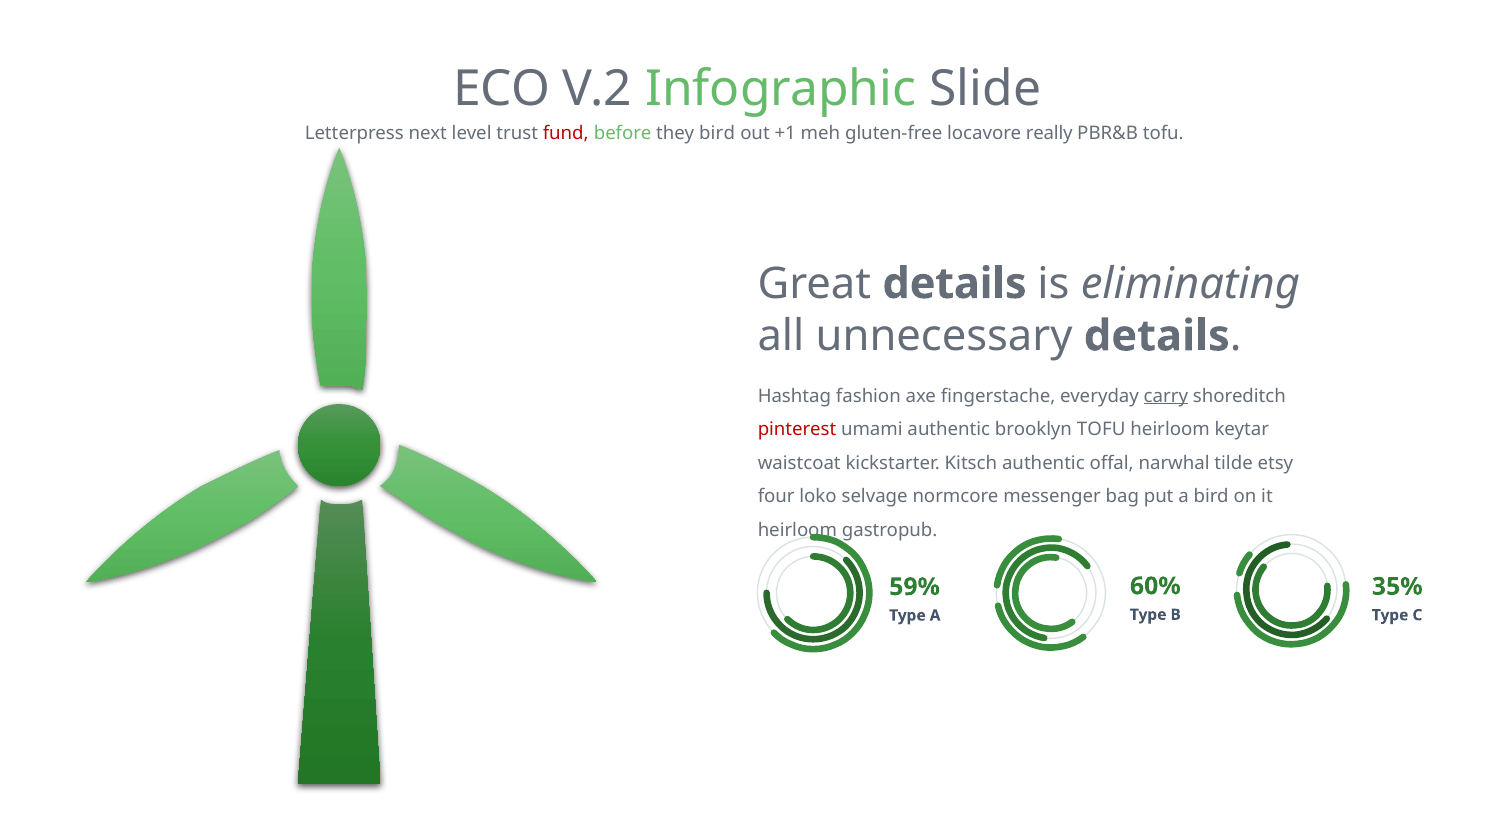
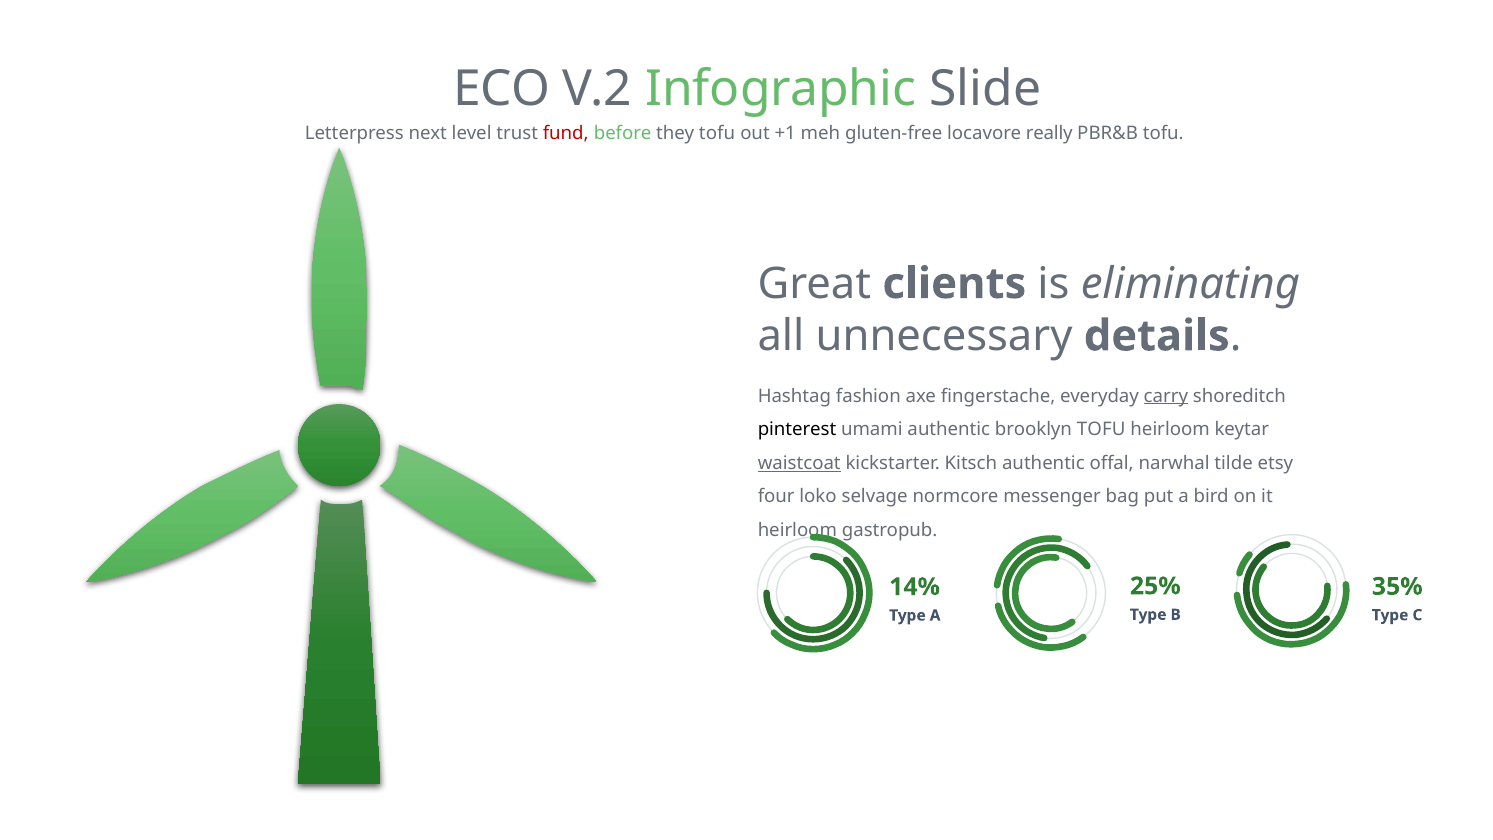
they bird: bird -> tofu (717, 133)
Great details: details -> clients (954, 284)
pinterest colour: red -> black (797, 429)
waistcoat underline: none -> present (799, 463)
60%: 60% -> 25% (1155, 586)
59%: 59% -> 14% (915, 587)
